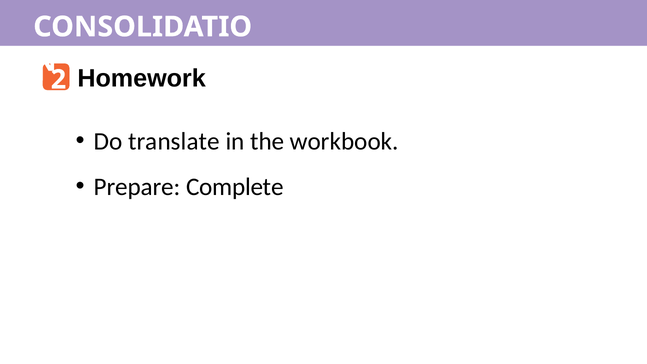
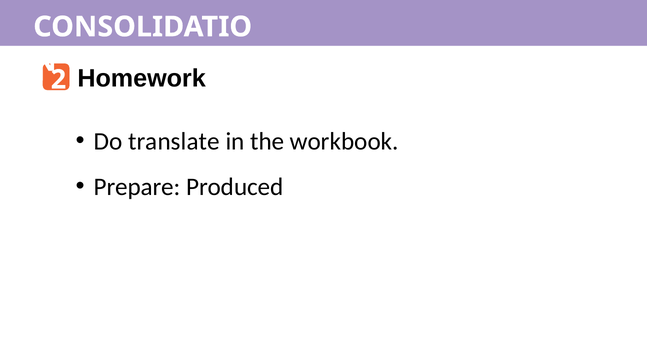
Complete: Complete -> Produced (235, 187)
